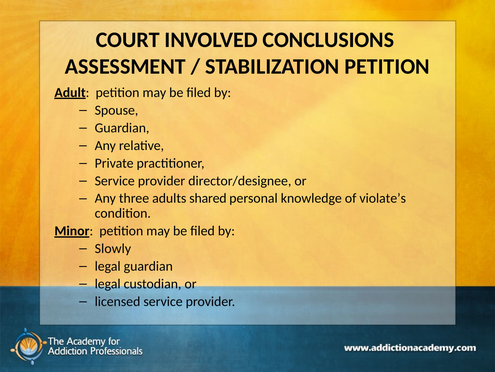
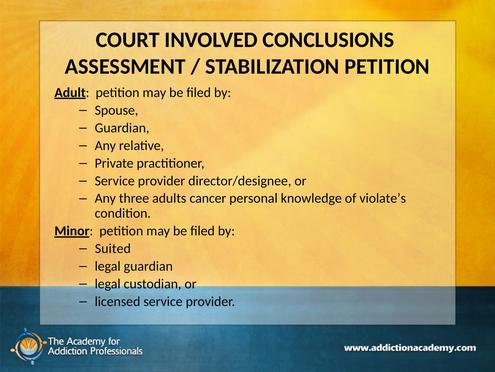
shared: shared -> cancer (208, 198)
Slowly: Slowly -> Suited (113, 248)
